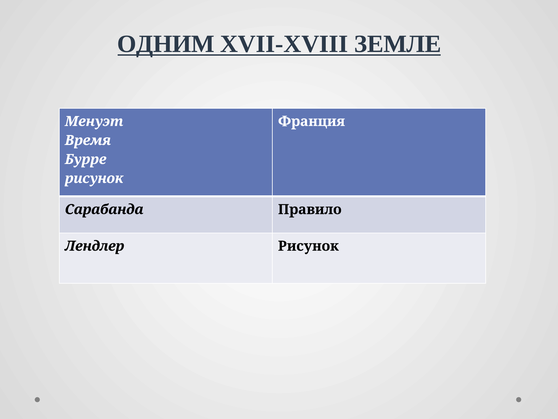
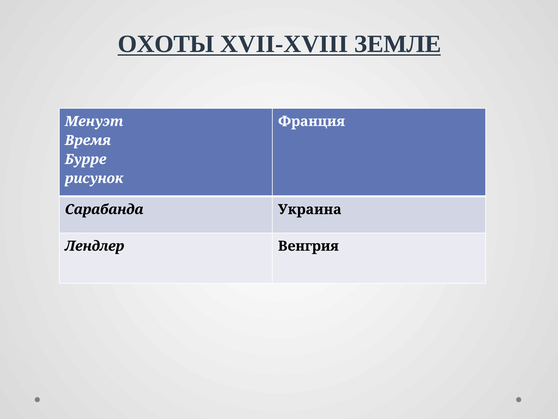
ОДНИМ: ОДНИМ -> ОХОТЫ (166, 44)
Правило: Правило -> Украина (310, 209)
Лендлер Рисунок: Рисунок -> Венгрия (308, 246)
